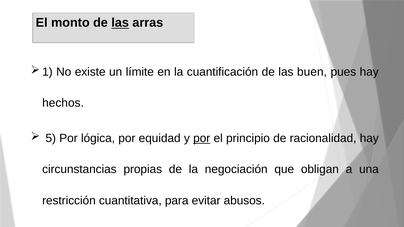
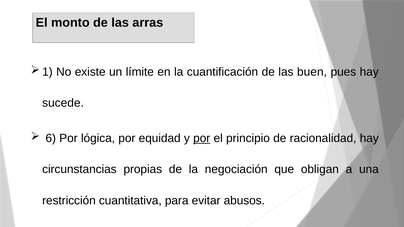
las underline: present -> none (120, 23)
hechos: hechos -> sucede (63, 103)
5: 5 -> 6 (51, 138)
